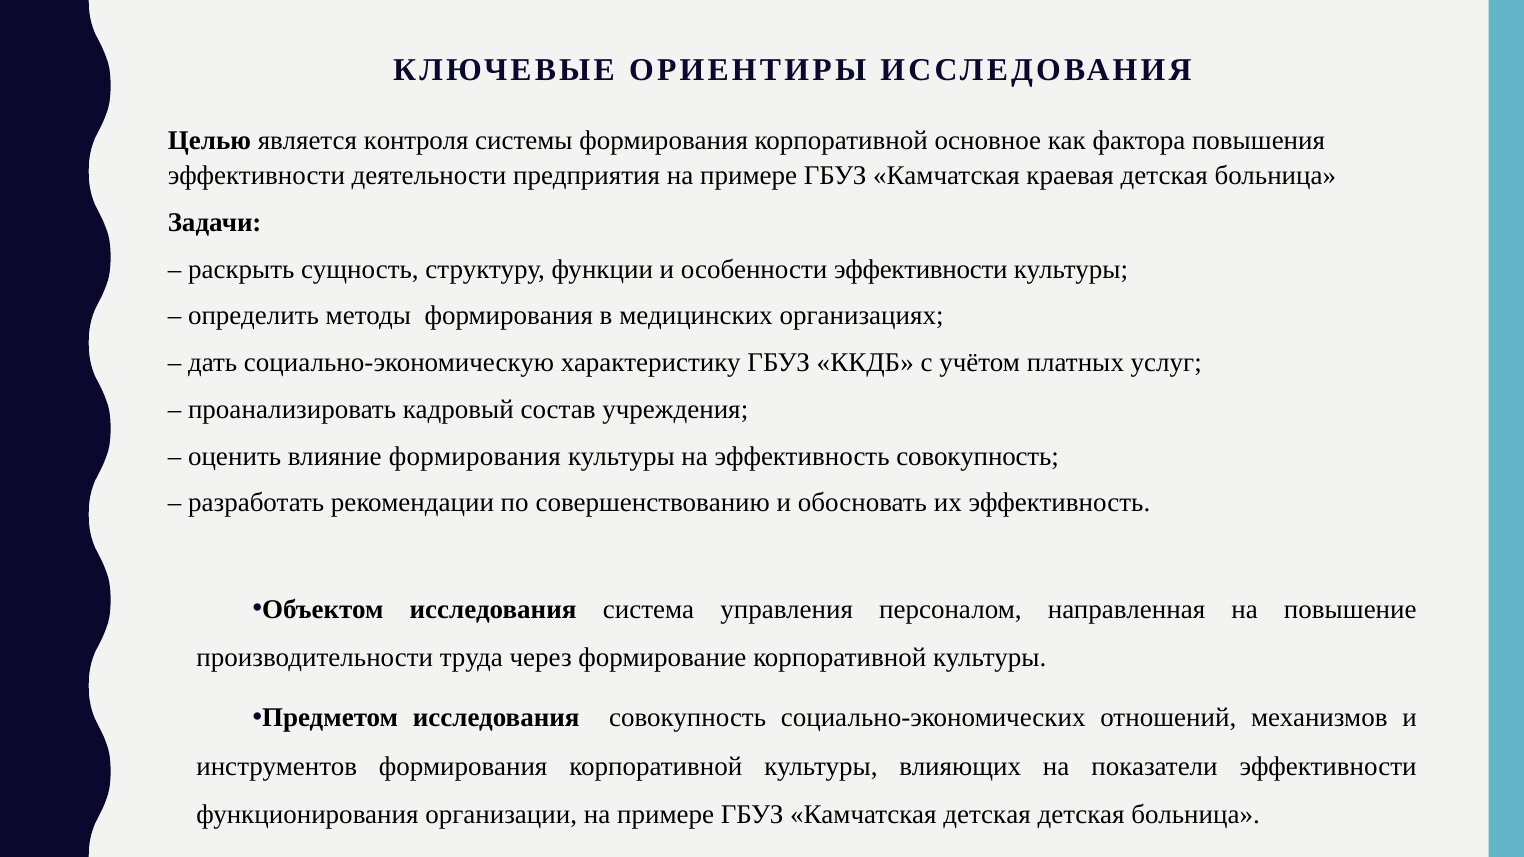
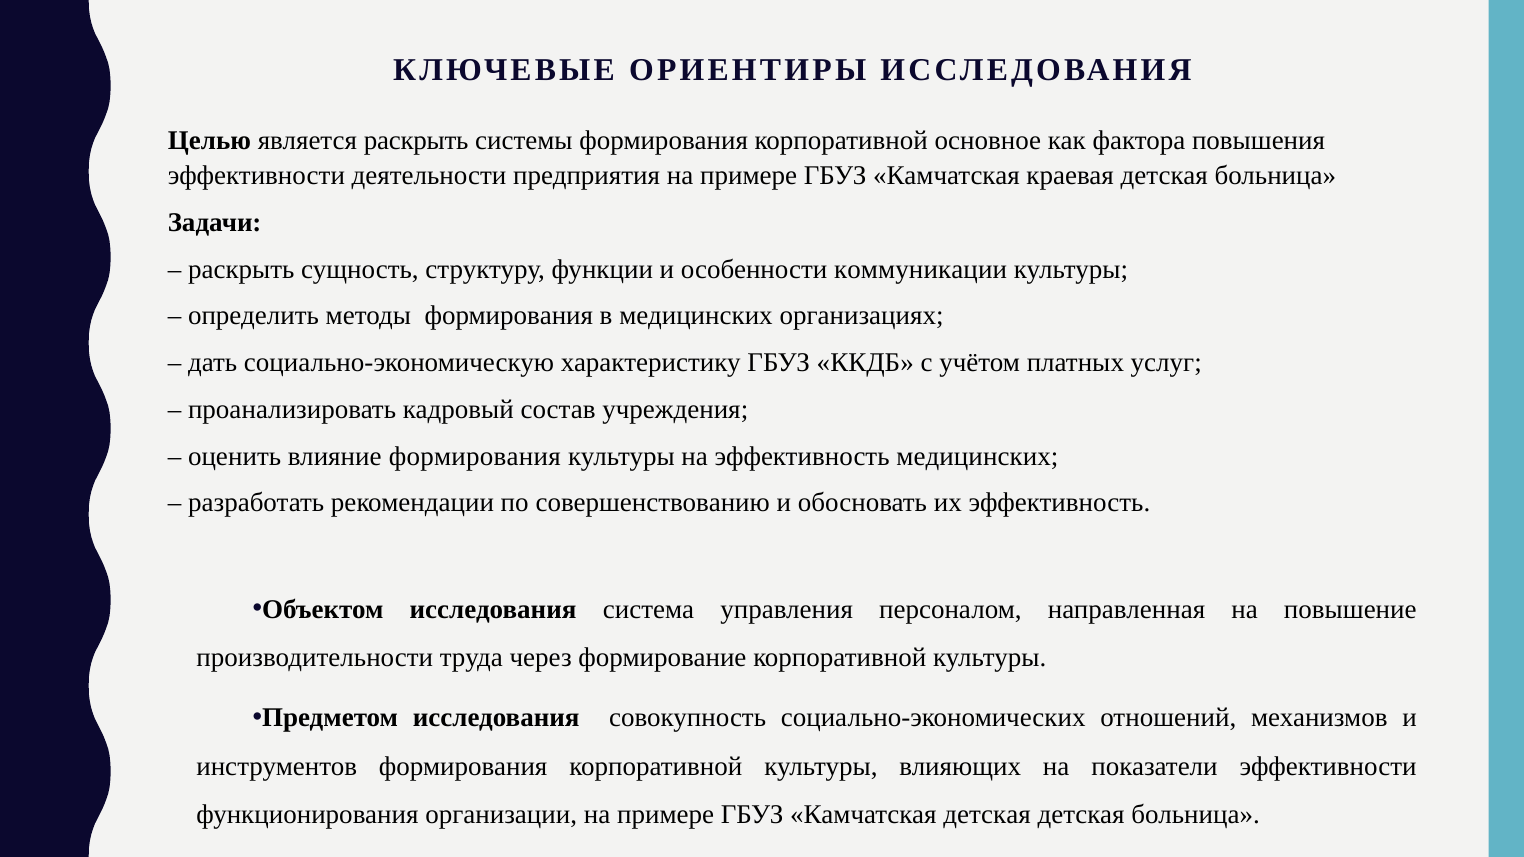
является контроля: контроля -> раскрыть (416, 140)
особенности эффективности: эффективности -> коммуникации (921, 269)
эффективность совокупность: совокупность -> медицинских (977, 456)
